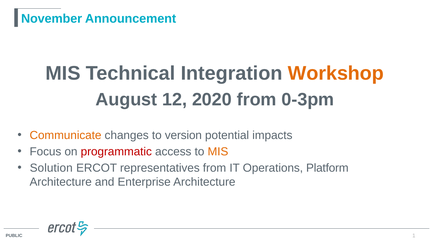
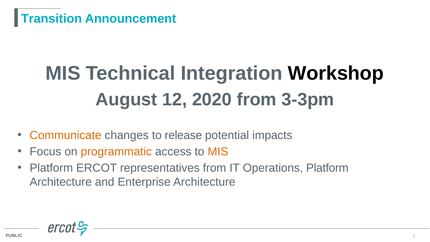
November: November -> Transition (52, 19)
Workshop colour: orange -> black (336, 73)
0-3pm: 0-3pm -> 3-3pm (308, 99)
version: version -> release (183, 135)
programmatic colour: red -> orange (116, 152)
Solution: Solution -> Platform (51, 168)
